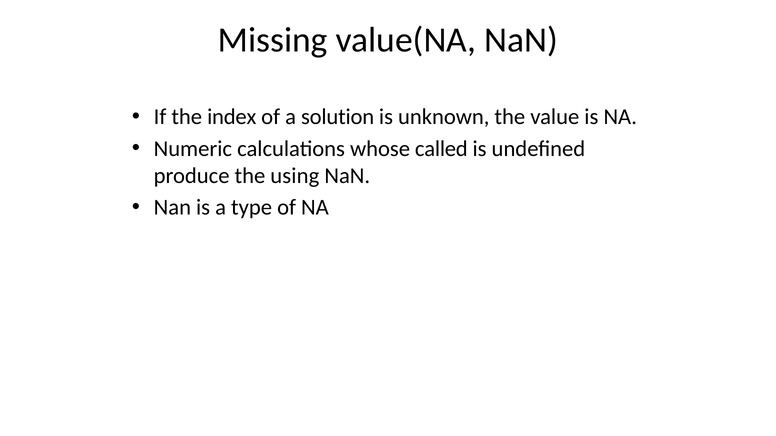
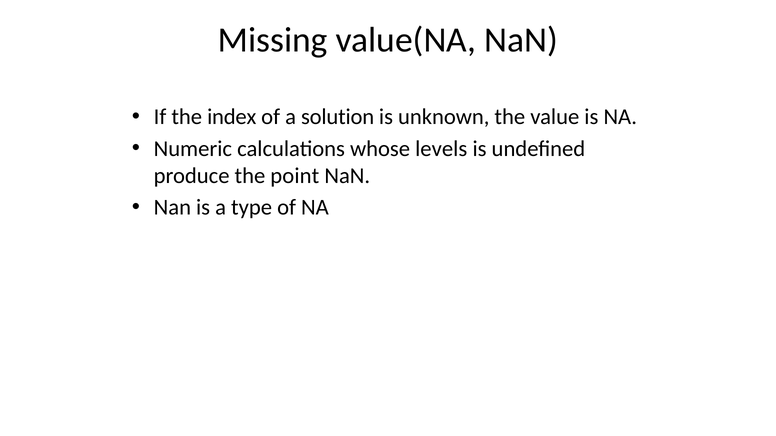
called: called -> levels (441, 149)
using: using -> point (295, 176)
